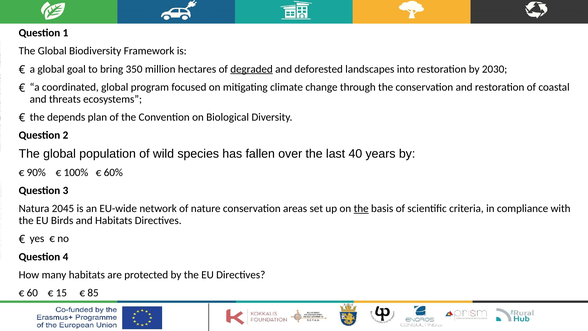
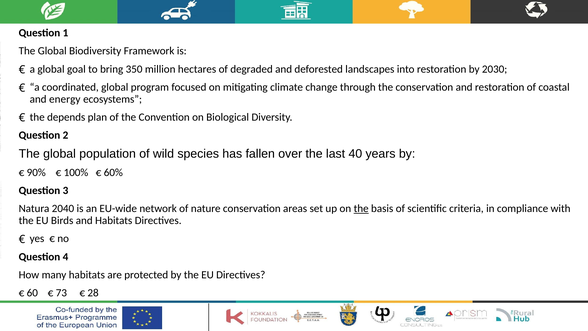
degraded underline: present -> none (252, 69)
threats: threats -> energy (65, 99)
2045: 2045 -> 2040 (63, 209)
15: 15 -> 73 (61, 293)
85: 85 -> 28 (93, 293)
